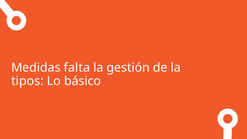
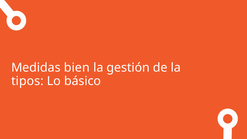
falta: falta -> bien (77, 68)
